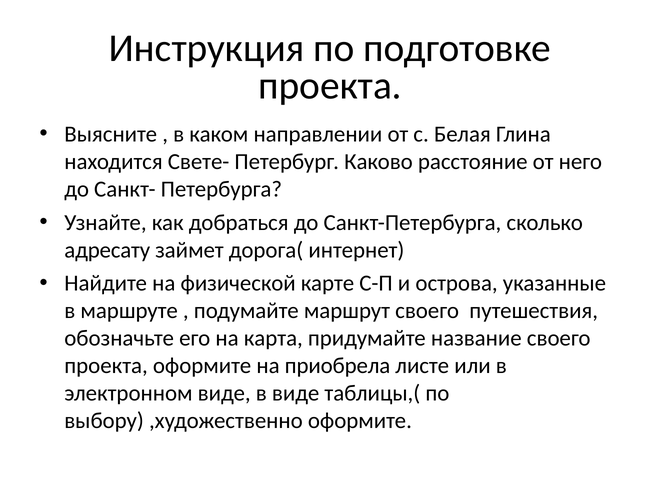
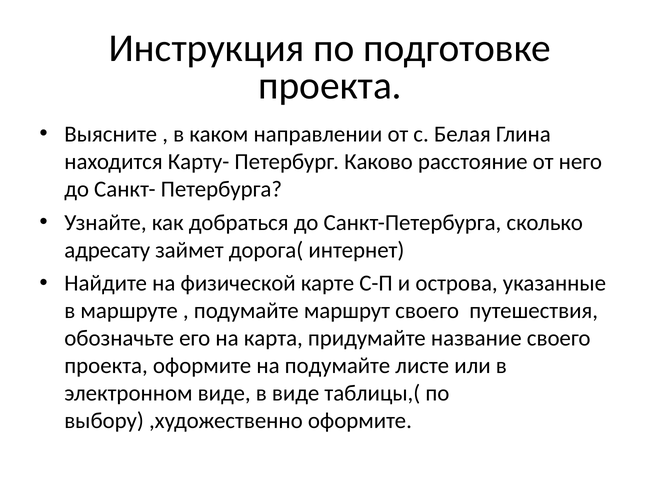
Свете-: Свете- -> Карту- (199, 162)
на приобрела: приобрела -> подумайте (337, 366)
